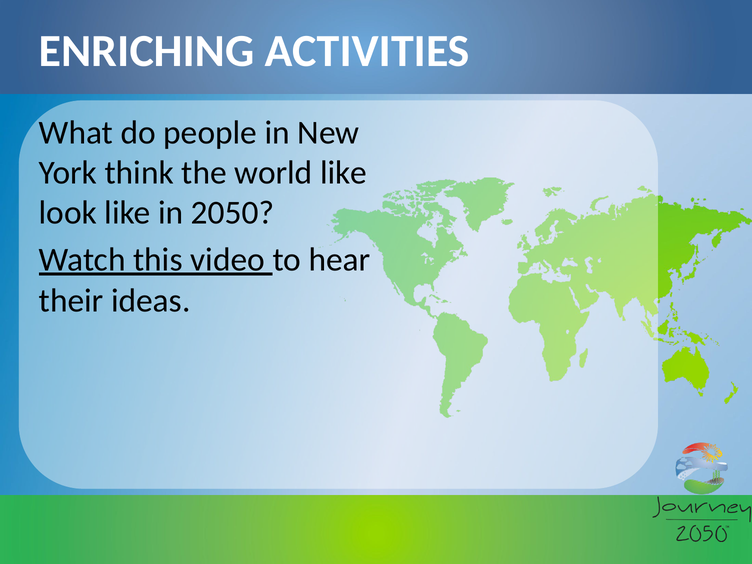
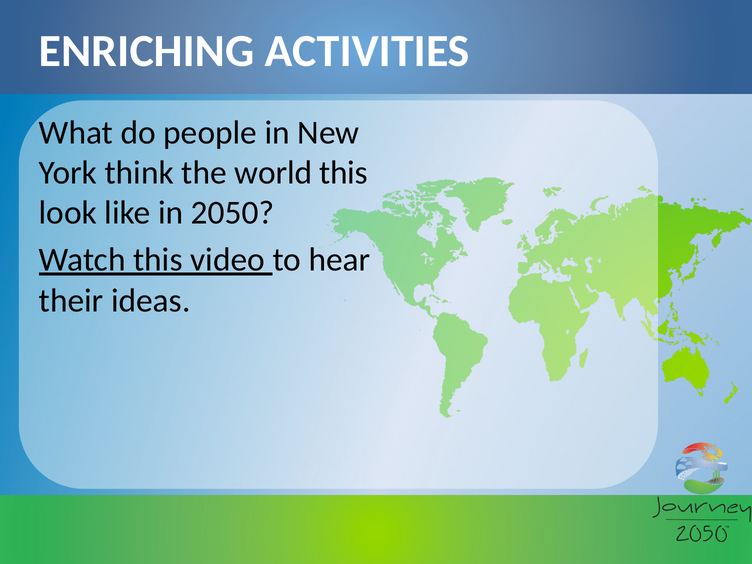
world like: like -> this (344, 173)
